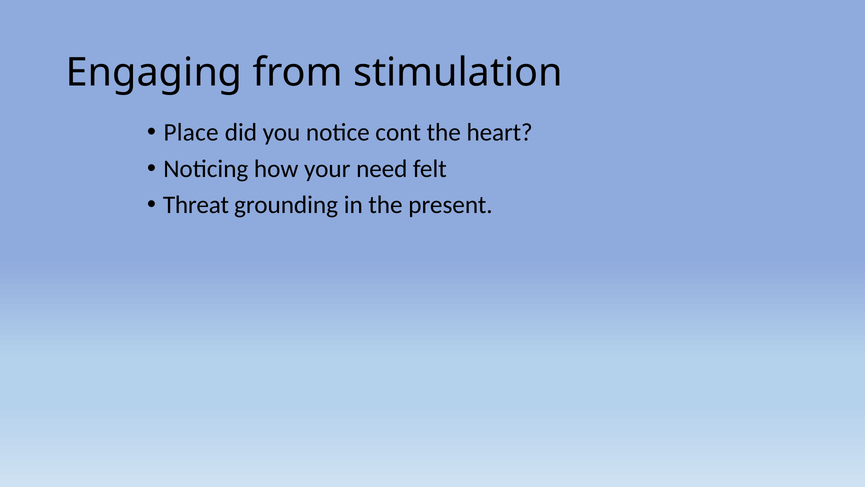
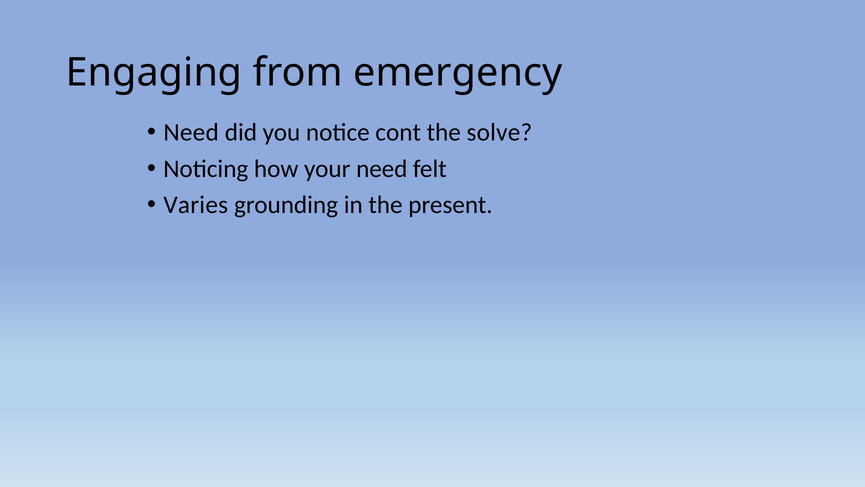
stimulation: stimulation -> emergency (458, 73)
Place: Place -> Need (191, 132)
heart: heart -> solve (499, 132)
Threat: Threat -> Varies (196, 205)
